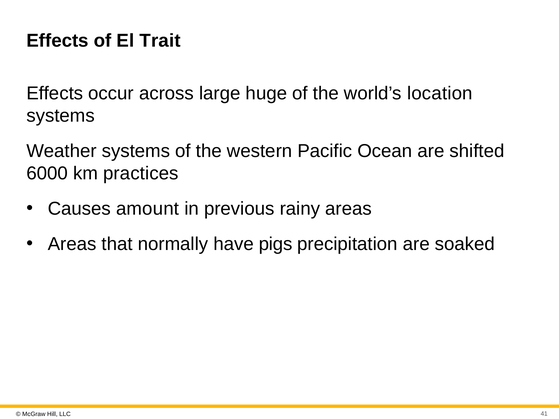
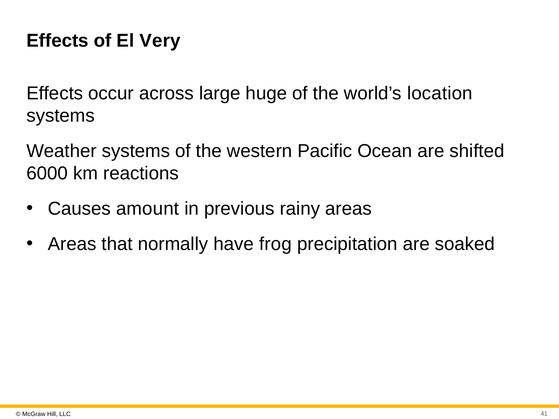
Trait: Trait -> Very (160, 41)
practices: practices -> reactions (141, 173)
pigs: pigs -> frog (275, 244)
